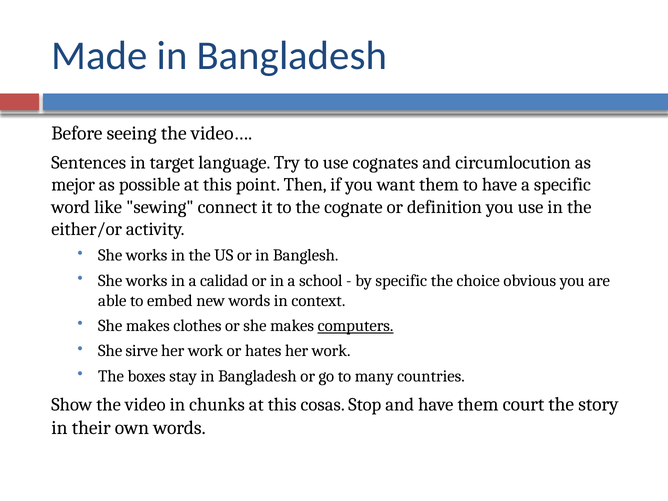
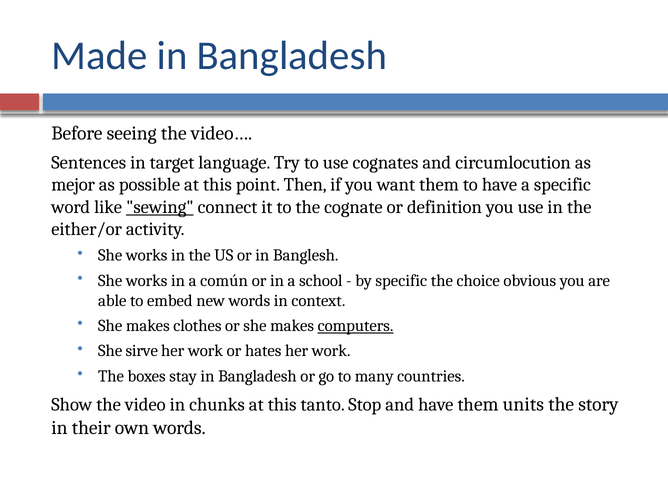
sewing underline: none -> present (160, 207)
calidad: calidad -> común (224, 281)
cosas: cosas -> tanto (323, 405)
court: court -> units (523, 404)
